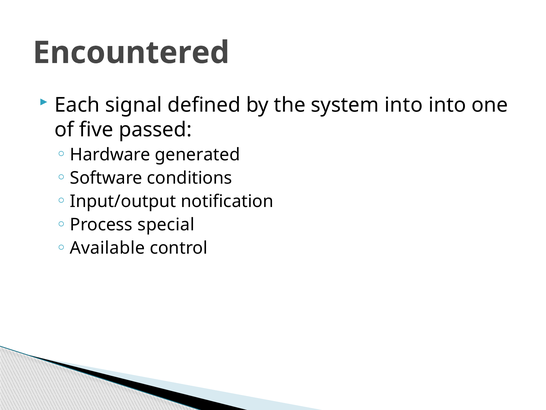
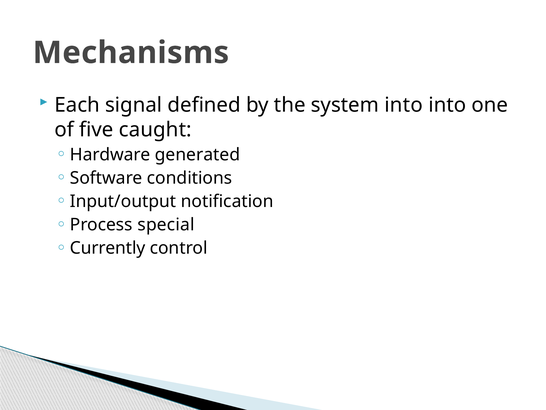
Encountered: Encountered -> Mechanisms (131, 53)
passed: passed -> caught (155, 129)
Available: Available -> Currently (108, 248)
